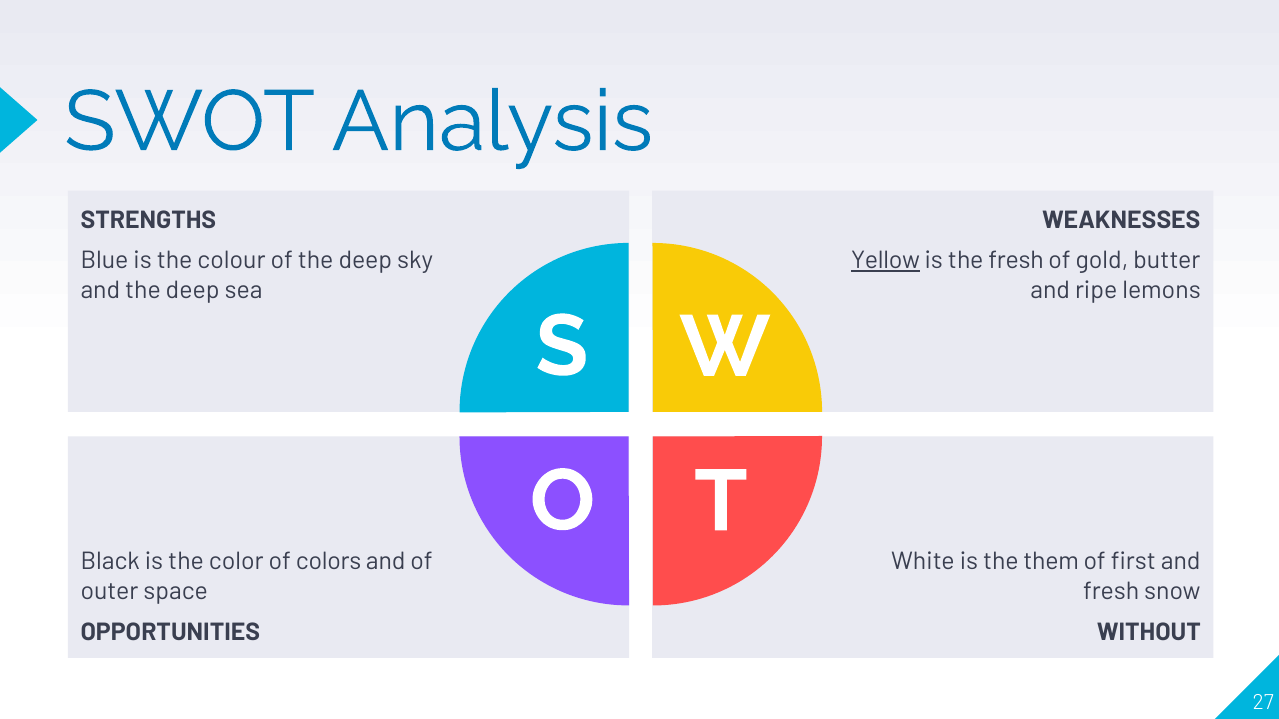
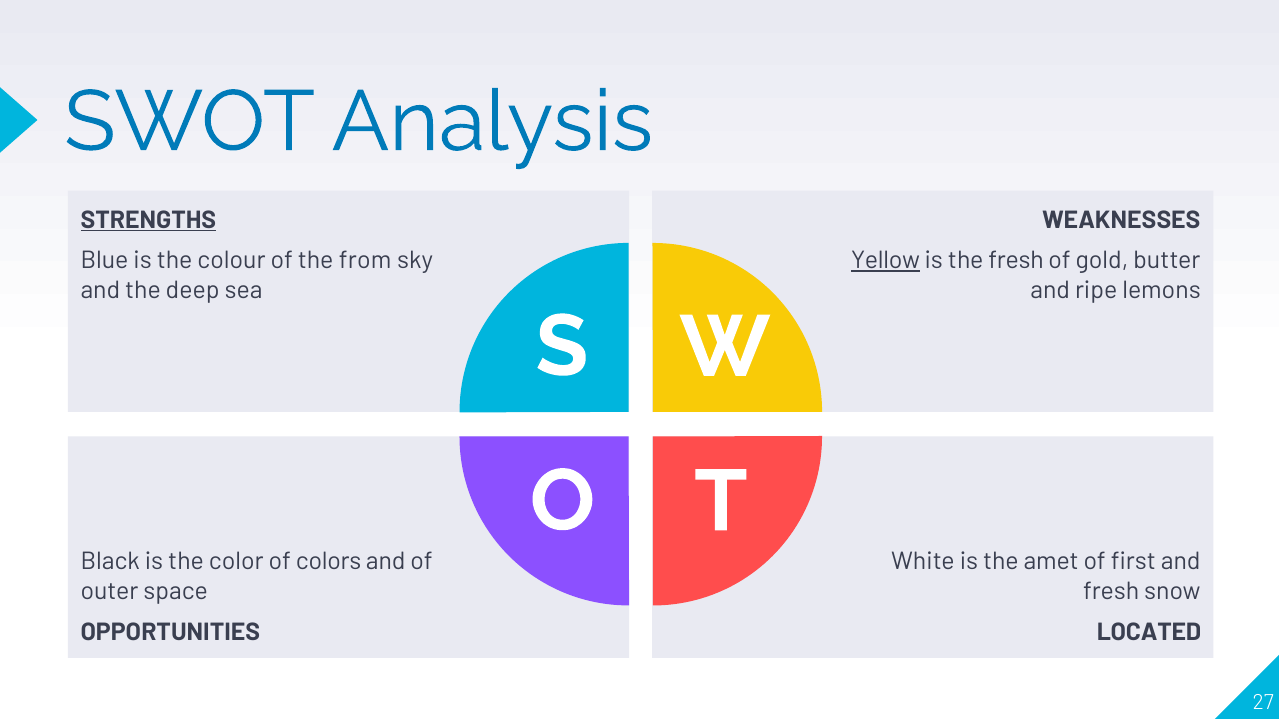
STRENGTHS underline: none -> present (148, 220)
of the deep: deep -> from (365, 261)
them: them -> amet (1051, 562)
WITHOUT: WITHOUT -> LOCATED (1149, 632)
